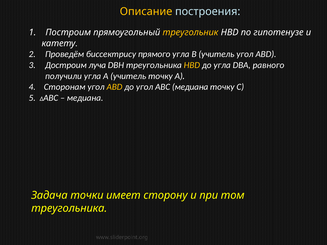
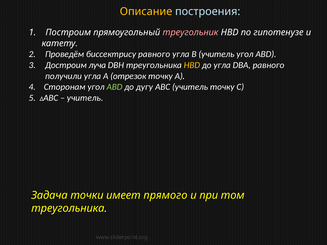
треугольник colour: yellow -> pink (191, 32)
биссектрису прямого: прямого -> равного (154, 54)
A учитель: учитель -> отрезок (128, 76)
ABD colour: yellow -> light green (115, 87)
до угол: угол -> дугу (144, 87)
ABC медиана: медиана -> учитель (190, 87)
медиана: медиана -> учитель (85, 98)
сторону: сторону -> прямого (165, 195)
